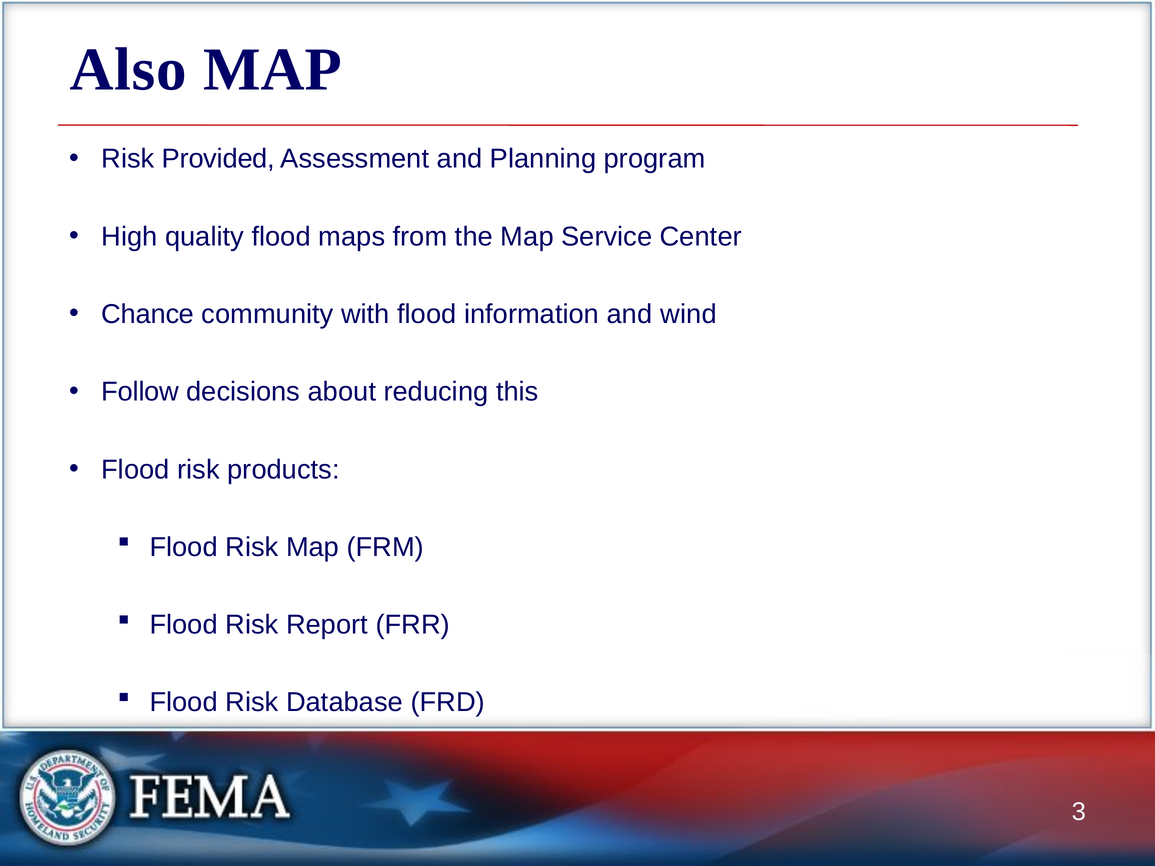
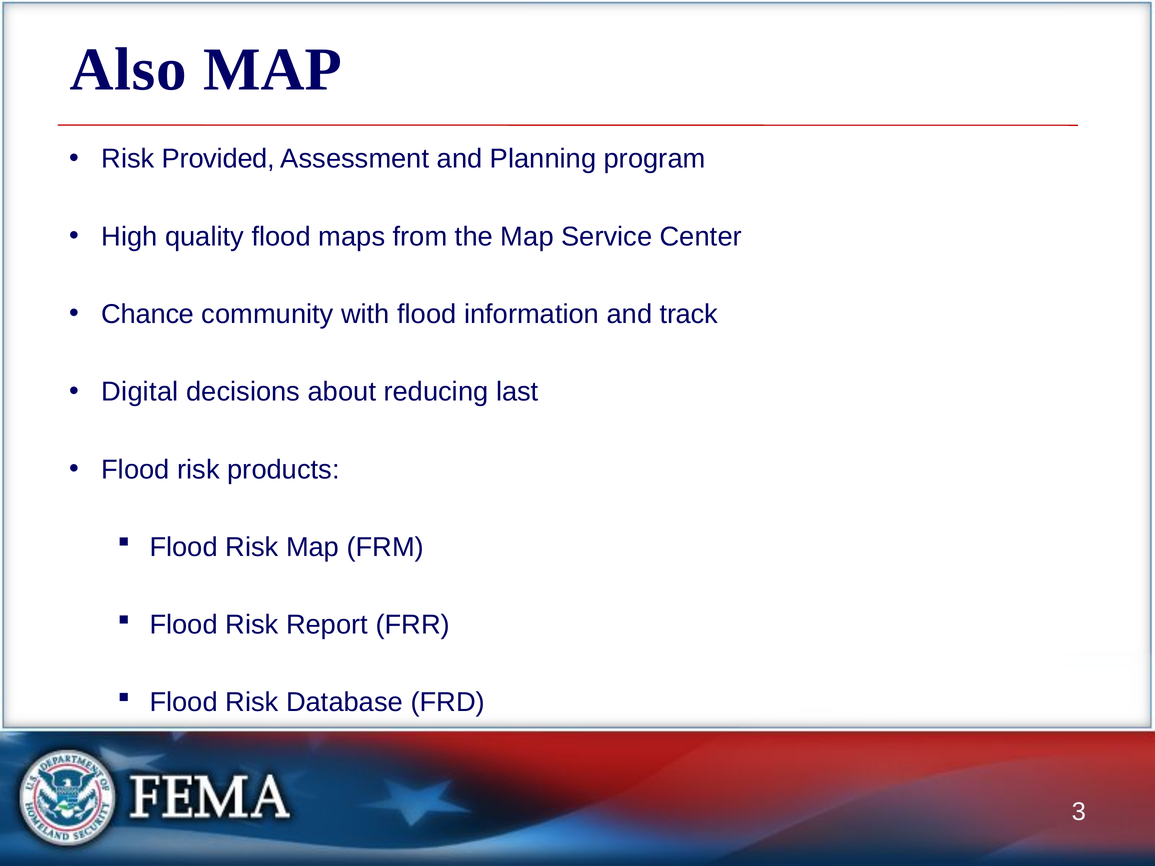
wind: wind -> track (689, 314)
Follow: Follow -> Digital (140, 392)
this: this -> last (517, 392)
